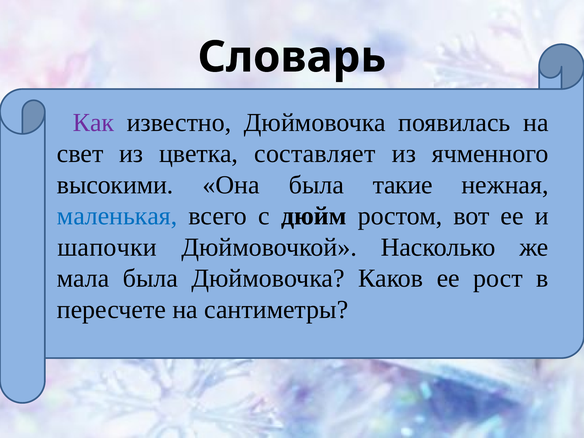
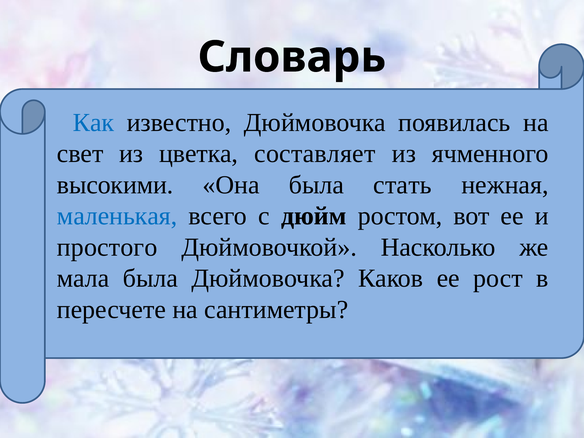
Как colour: purple -> blue (94, 123)
такие: такие -> стать (403, 185)
шапочки: шапочки -> простого (107, 247)
